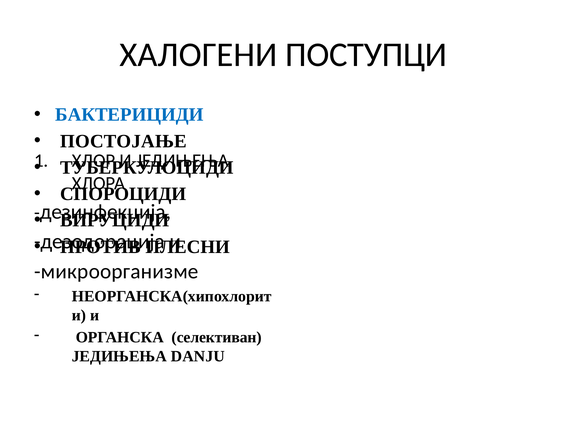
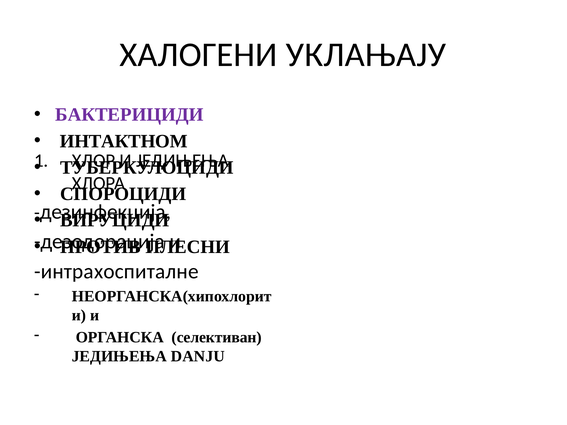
ПОСТУПЦИ: ПОСТУПЦИ -> УКЛАЊАЈУ (366, 55)
БАКТЕРИЦИДИ colour: blue -> purple (129, 115)
ПОСТОЈАЊЕ: ПОСТОЈАЊЕ -> ИНТАКТНОМ (124, 141)
микроорганизме: микроорганизме -> интрахоспиталне (116, 272)
